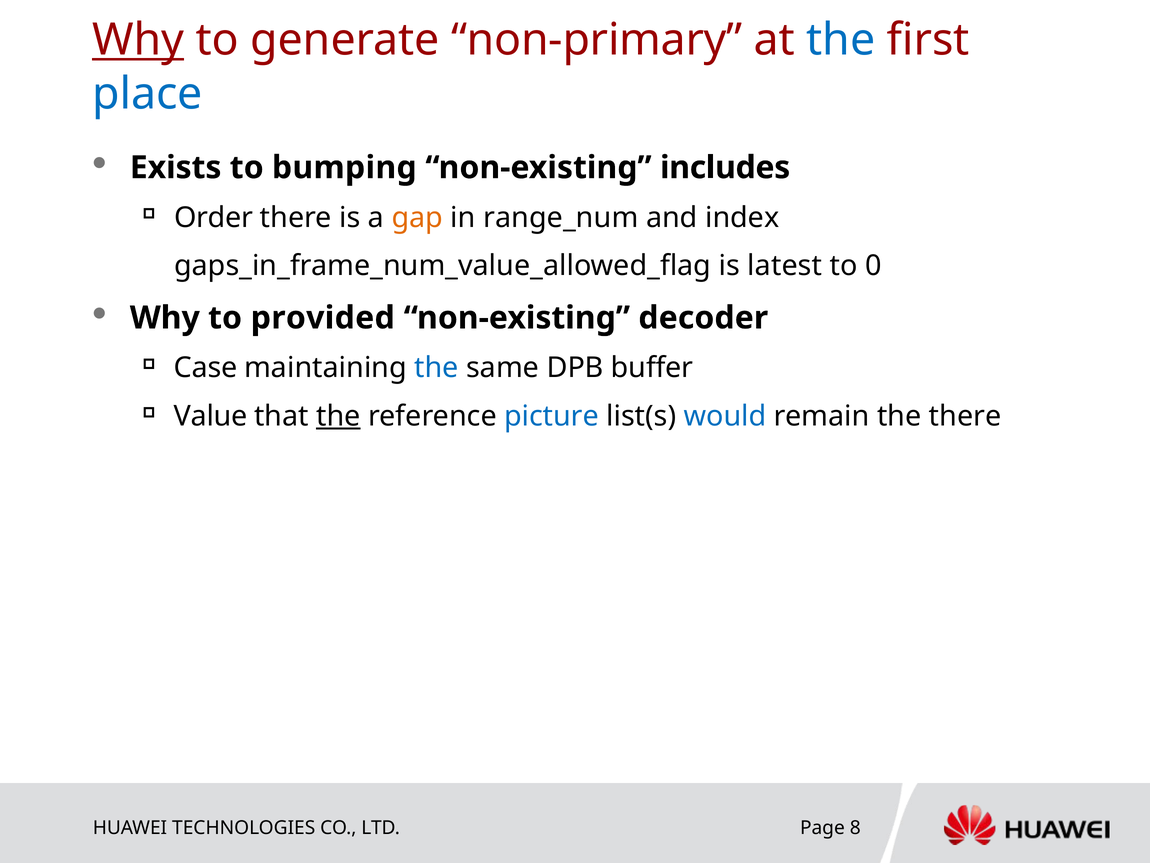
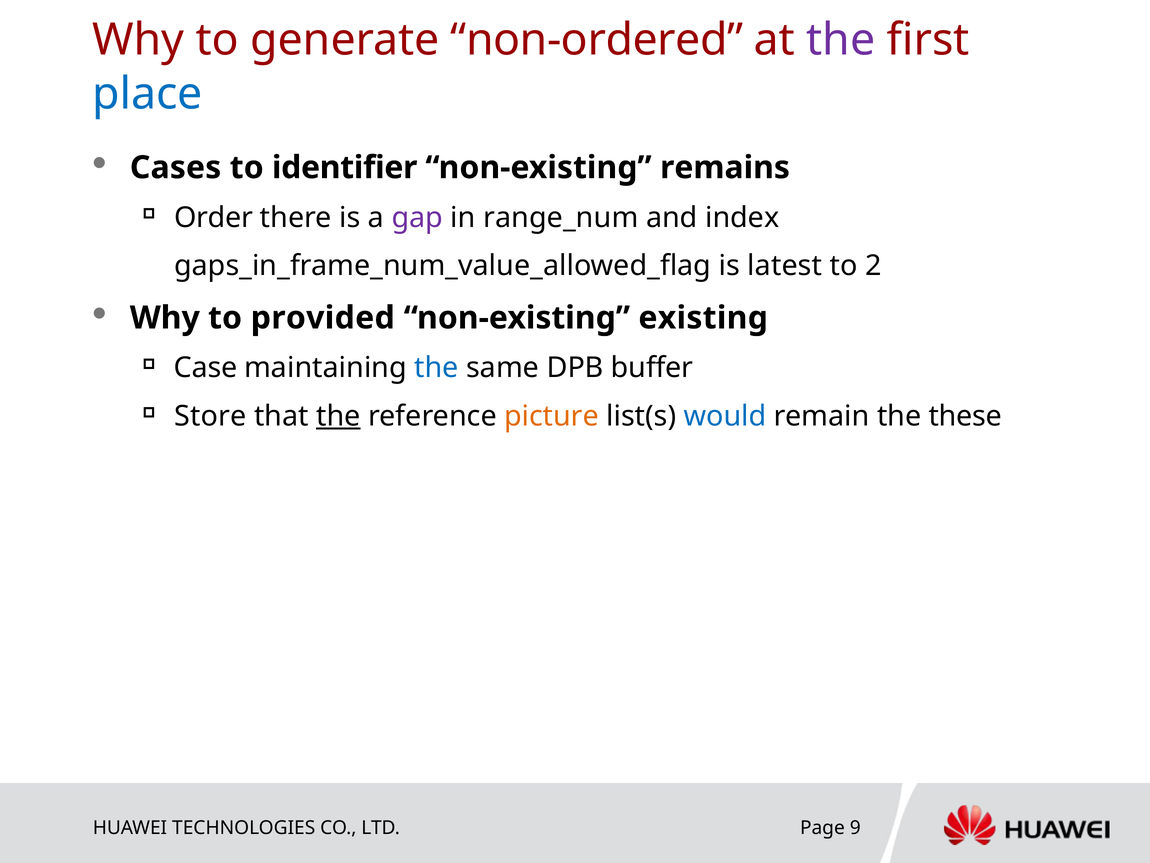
Why underline: present -> none (138, 40)
non-primary: non-primary -> non-ordered (597, 40)
the colour: blue -> purple (841, 40)
Exists: Exists -> Cases (176, 168)
bumping: bumping -> identifier (345, 168)
includes: includes -> remains (725, 168)
gap colour: orange -> purple (417, 217)
0: 0 -> 2 (873, 266)
decoder: decoder -> existing (703, 318)
Value: Value -> Store (210, 416)
picture colour: blue -> orange (552, 416)
the there: there -> these (965, 416)
8: 8 -> 9 (855, 828)
